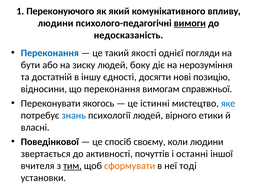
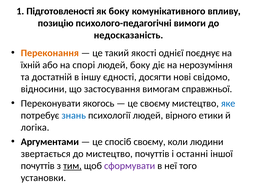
Переконуючого: Переконуючого -> Підготовленості (60, 11)
як який: який -> боку (119, 11)
людини: людини -> позицію (56, 23)
вимоги underline: present -> none (190, 23)
Переконання colour: blue -> orange (50, 53)
погляди: погляди -> поєднує (203, 53)
бути: бути -> їхній (31, 65)
зиску: зиску -> спорі (84, 65)
позицію: позицію -> свідомо (212, 77)
що переконання: переконання -> застосування (112, 89)
це істинні: істинні -> своєму (155, 103)
власні: власні -> логіка (35, 127)
Поведінкової: Поведінкової -> Аргументами (50, 142)
до активності: активності -> мистецтво (109, 154)
вчителя: вчителя -> почуттів (38, 166)
сформувати colour: orange -> purple (130, 166)
тоді: тоді -> того (188, 166)
